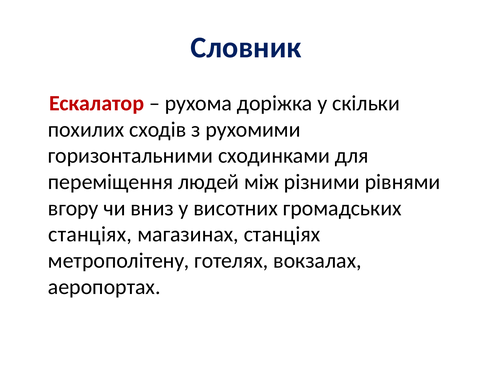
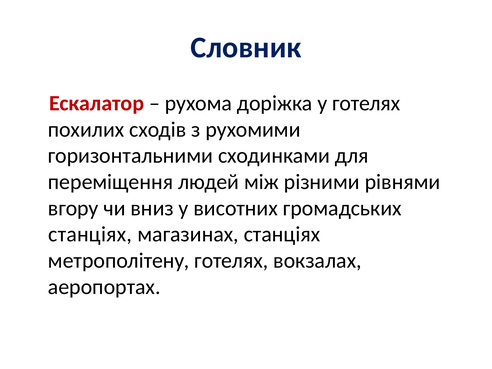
у скільки: скільки -> готелях (366, 103)
